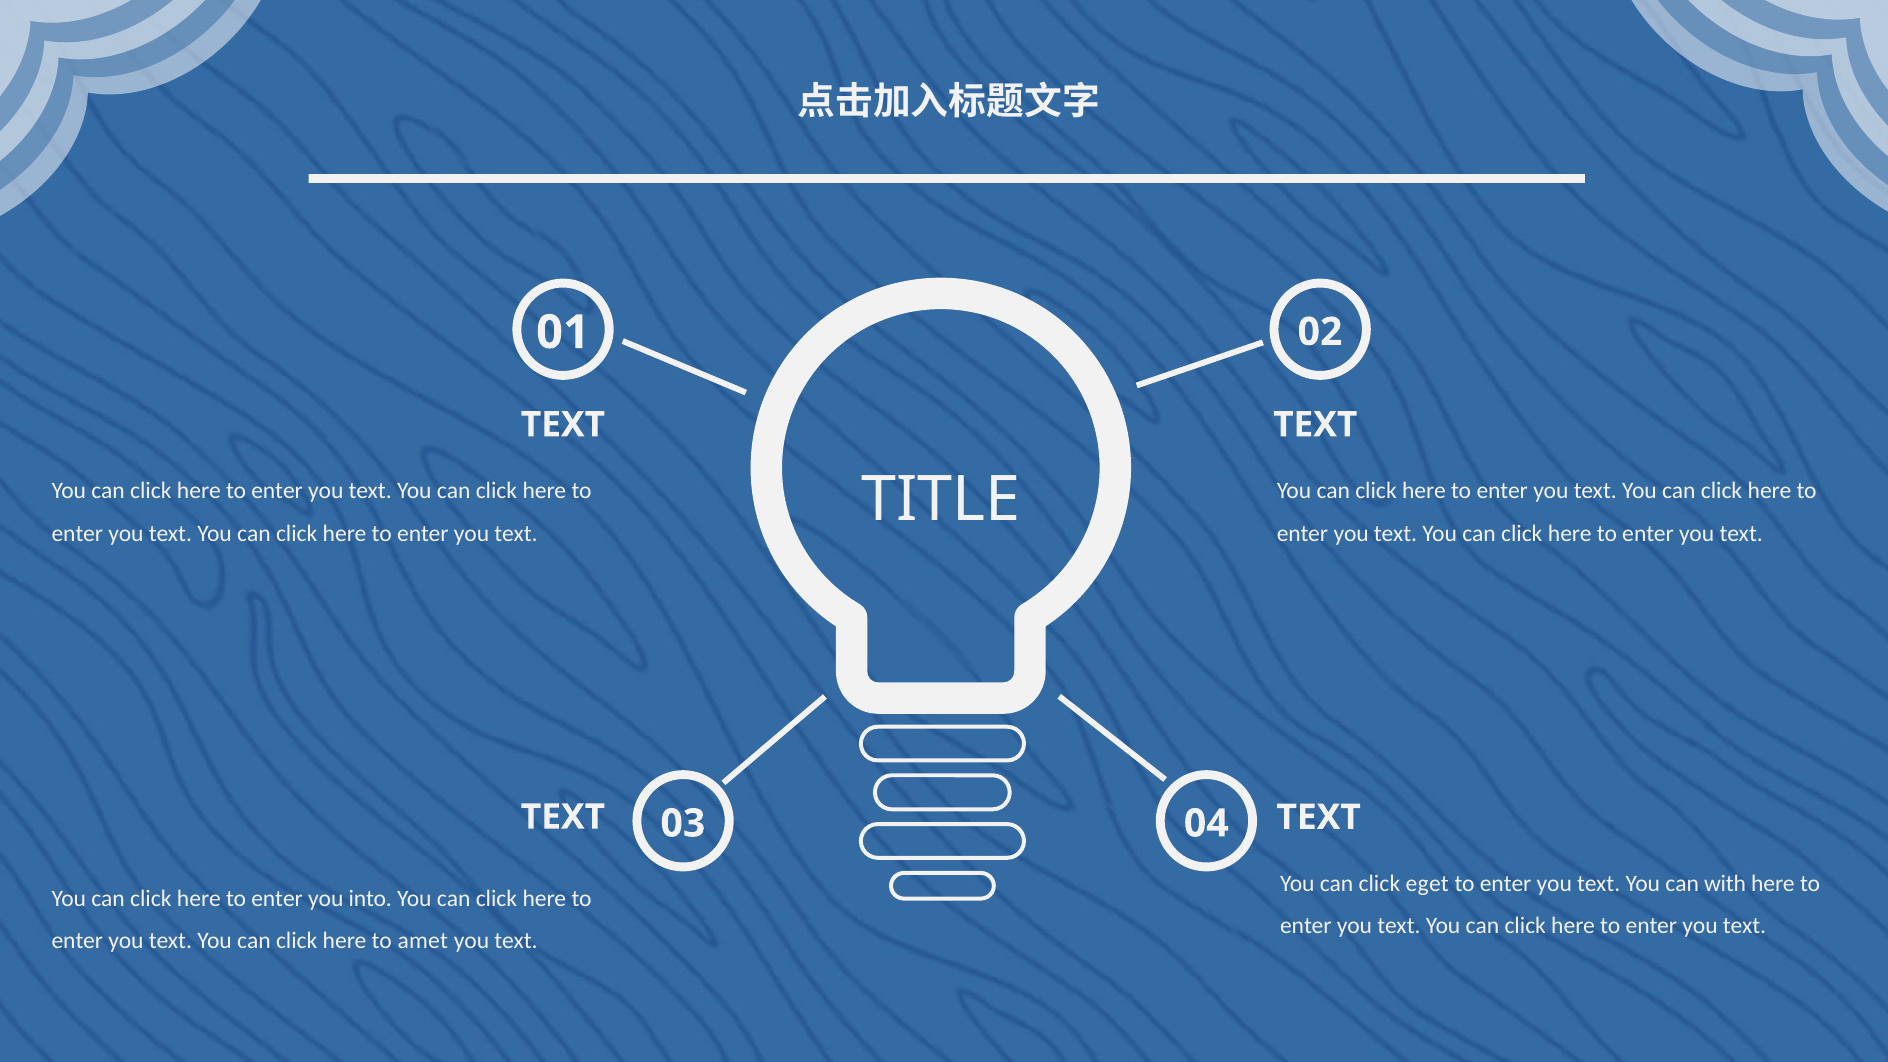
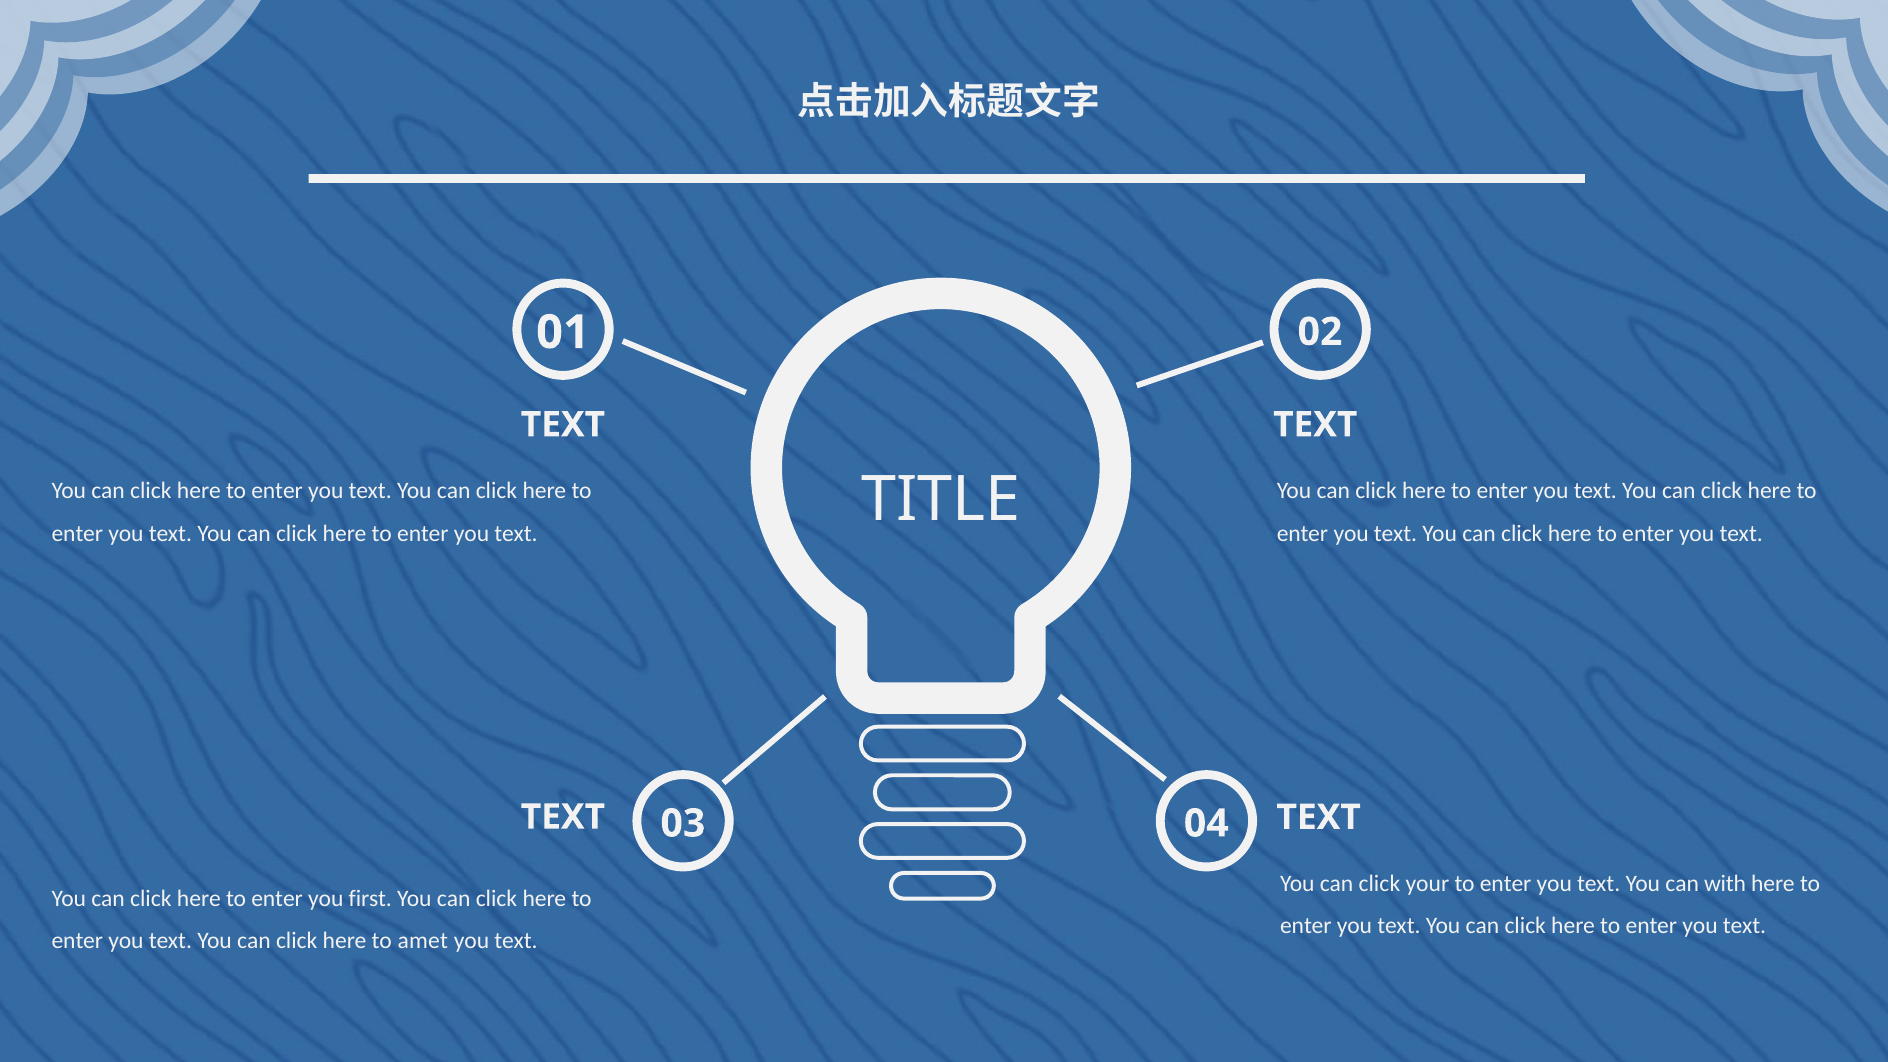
eget: eget -> your (1427, 884)
into: into -> first (370, 899)
